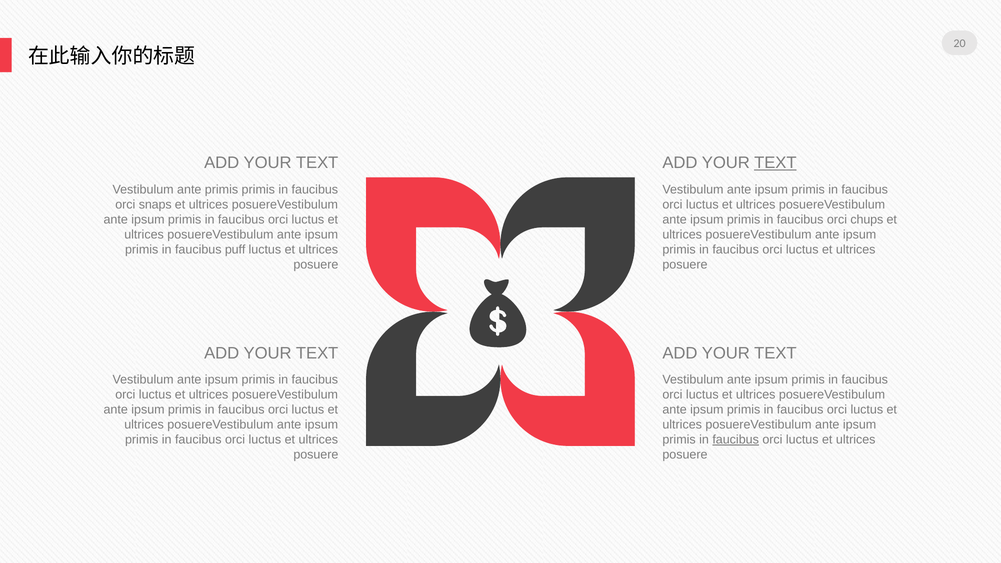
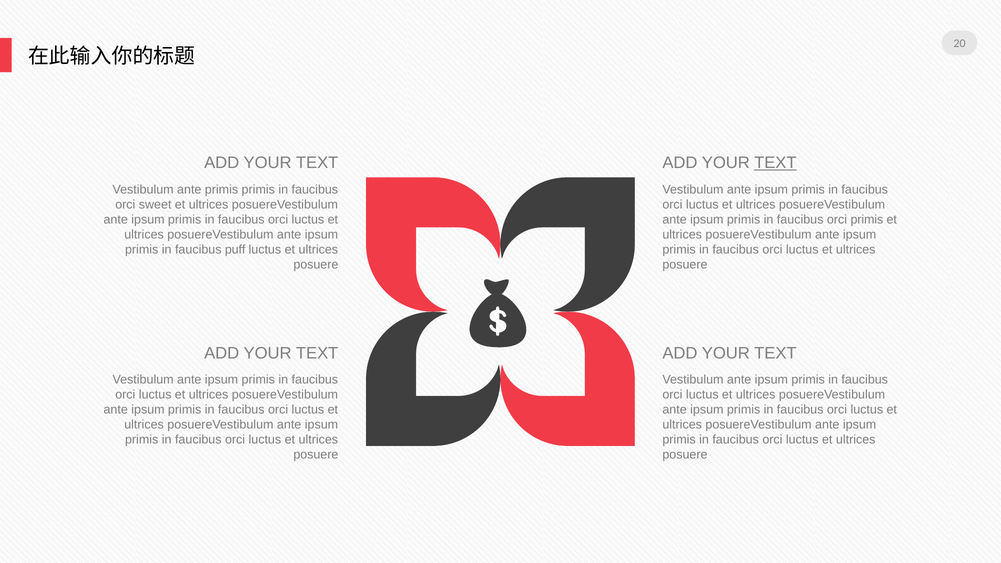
snaps: snaps -> sweet (155, 204)
orci chups: chups -> primis (867, 219)
faucibus underline: present -> none (736, 440)
